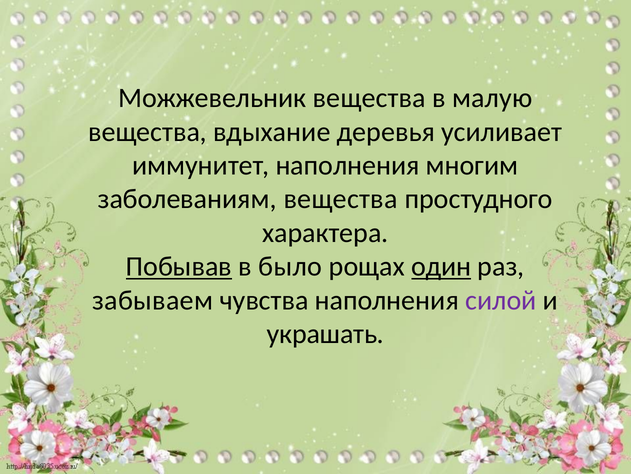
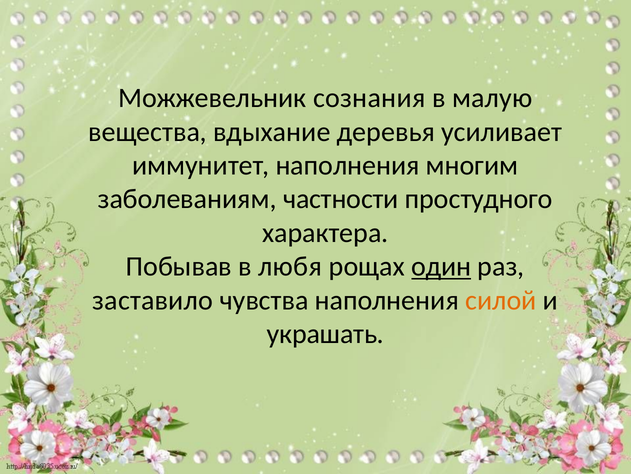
Можжевельник вещества: вещества -> сознания (369, 98)
заболеваниям вещества: вещества -> частности (341, 199)
Побывав underline: present -> none (179, 266)
было: было -> любя (290, 266)
забываем: забываем -> заставило (153, 300)
силой colour: purple -> orange (501, 300)
